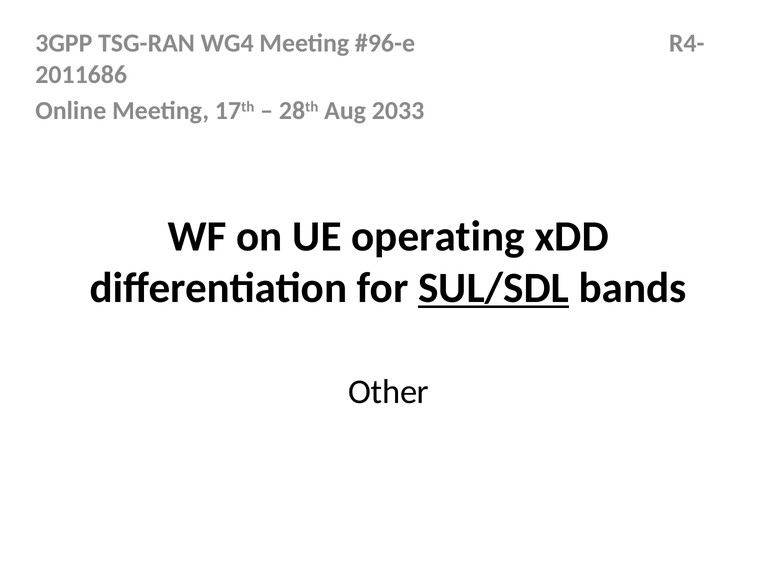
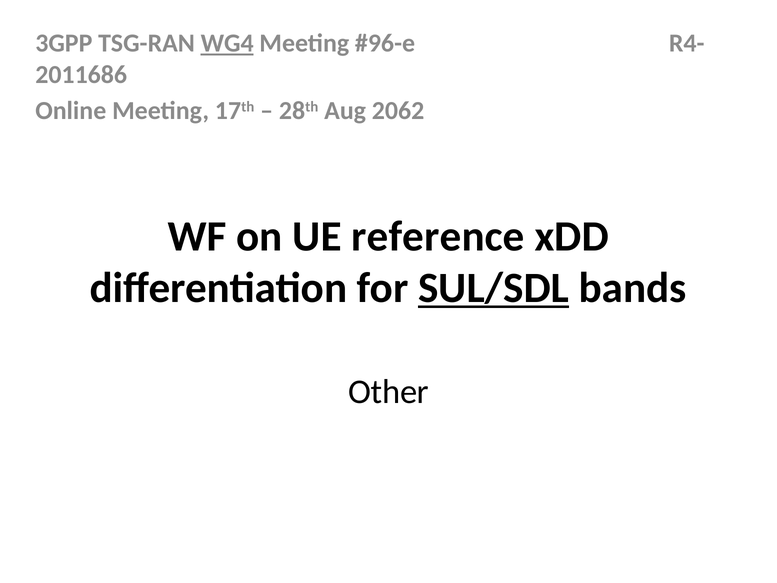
WG4 underline: none -> present (227, 43)
2033: 2033 -> 2062 (398, 111)
operating: operating -> reference (438, 236)
